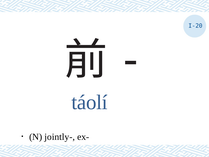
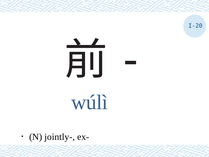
táolí: táolí -> wúlì (89, 102)
